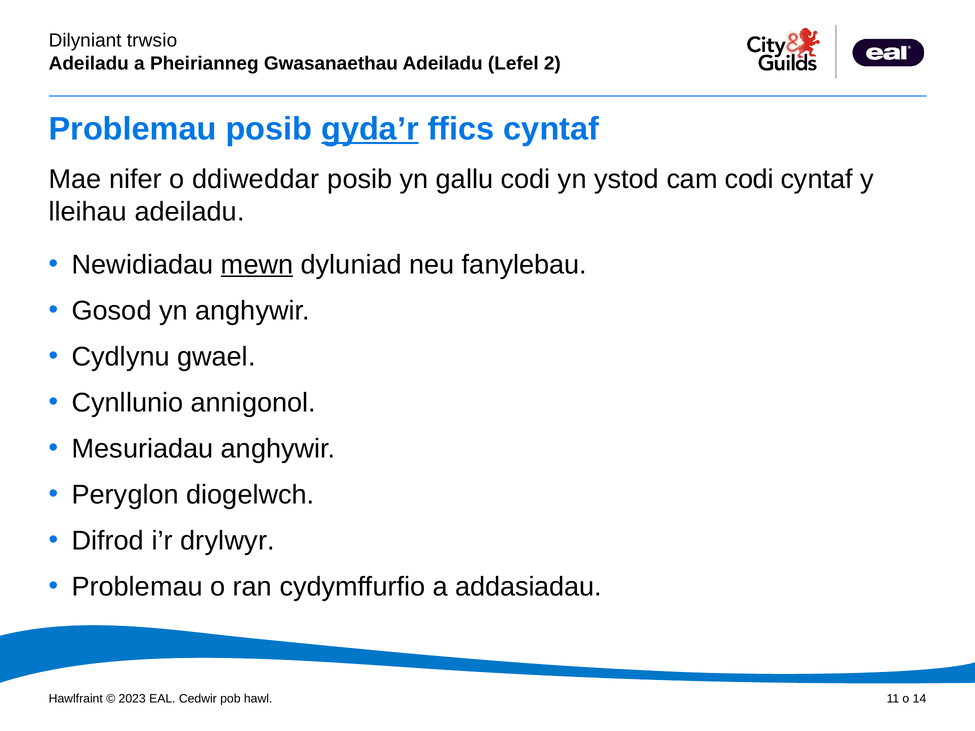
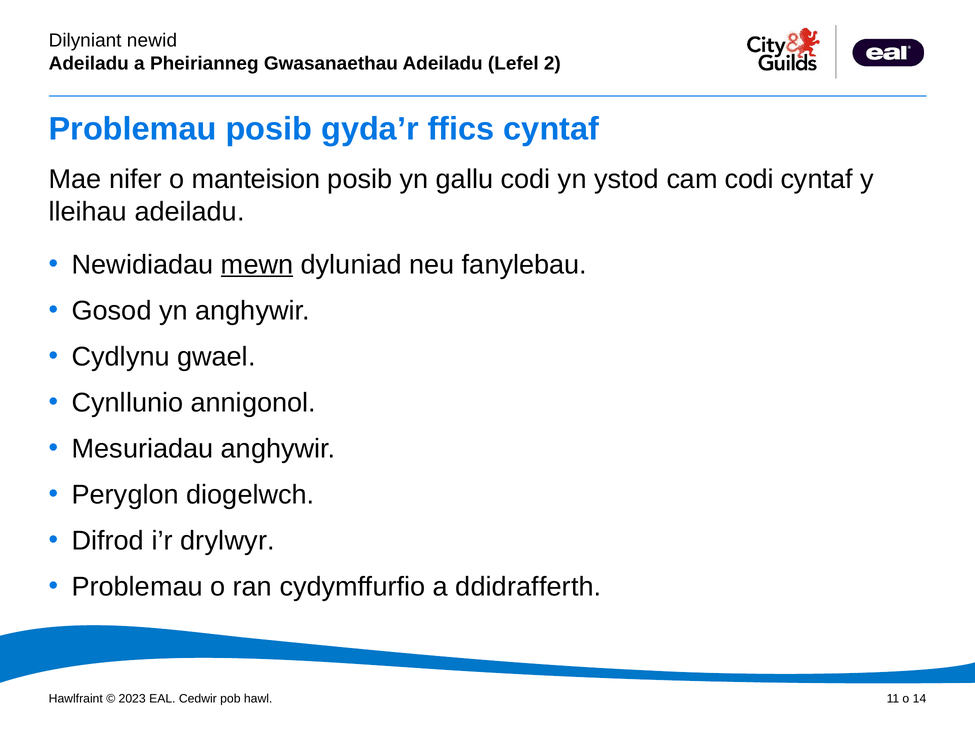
trwsio: trwsio -> newid (152, 41)
gyda’r underline: present -> none (370, 129)
ddiweddar: ddiweddar -> manteision (256, 179)
addasiadau: addasiadau -> ddidrafferth (528, 587)
